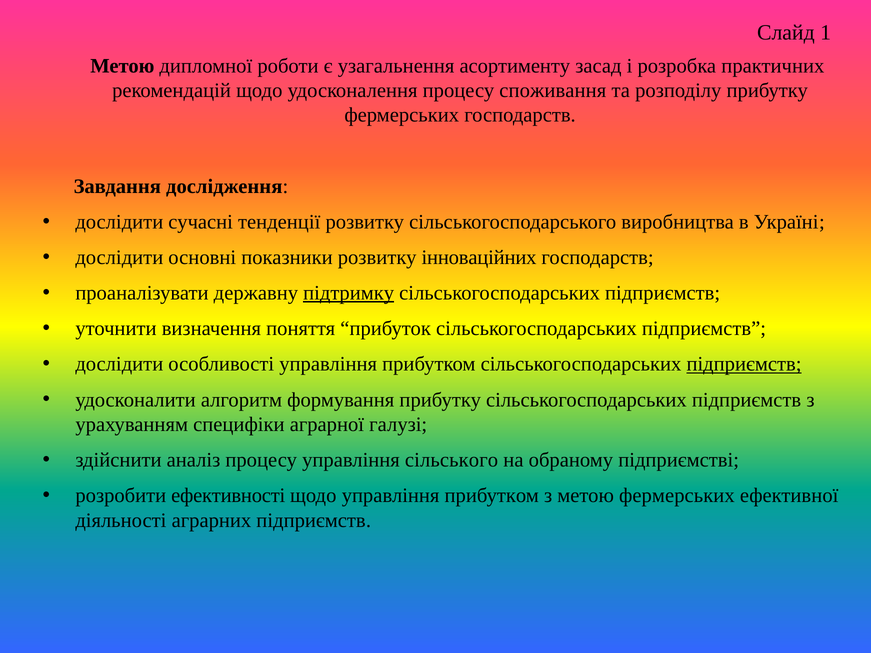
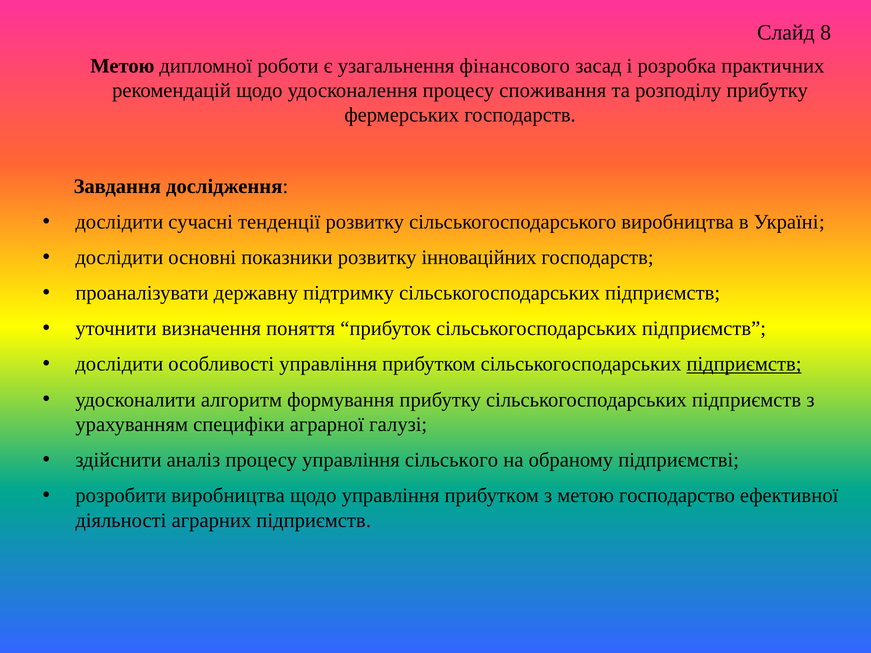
1: 1 -> 8 (826, 32)
асортименту: асортименту -> фінансового (515, 66)
підтримку underline: present -> none (349, 293)
розробити ефективності: ефективності -> виробництва (228, 496)
метою фермерських: фермерських -> господарство (677, 496)
